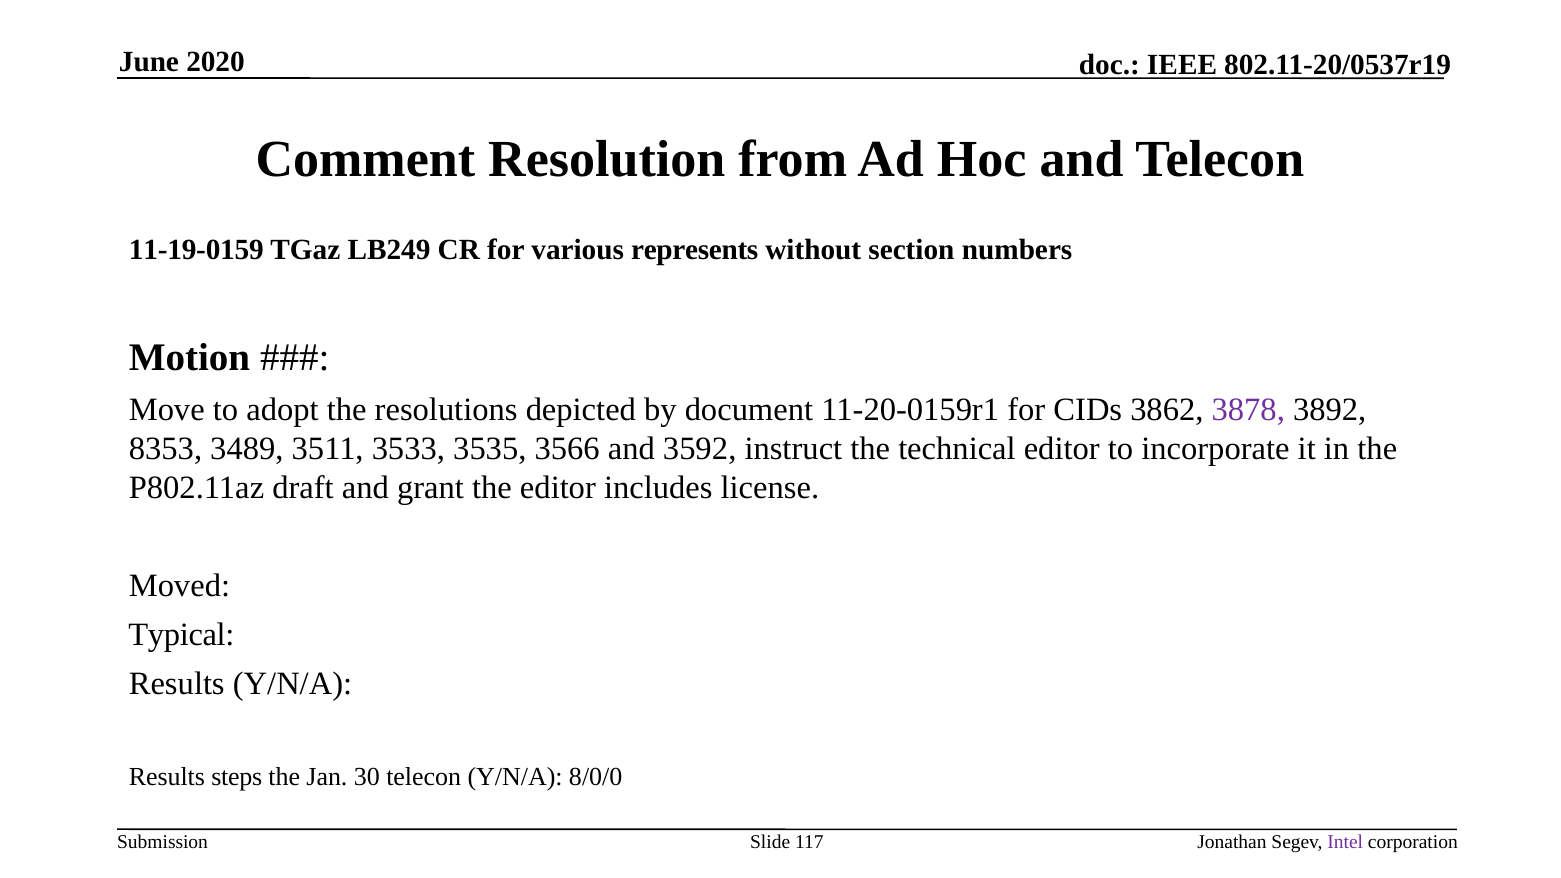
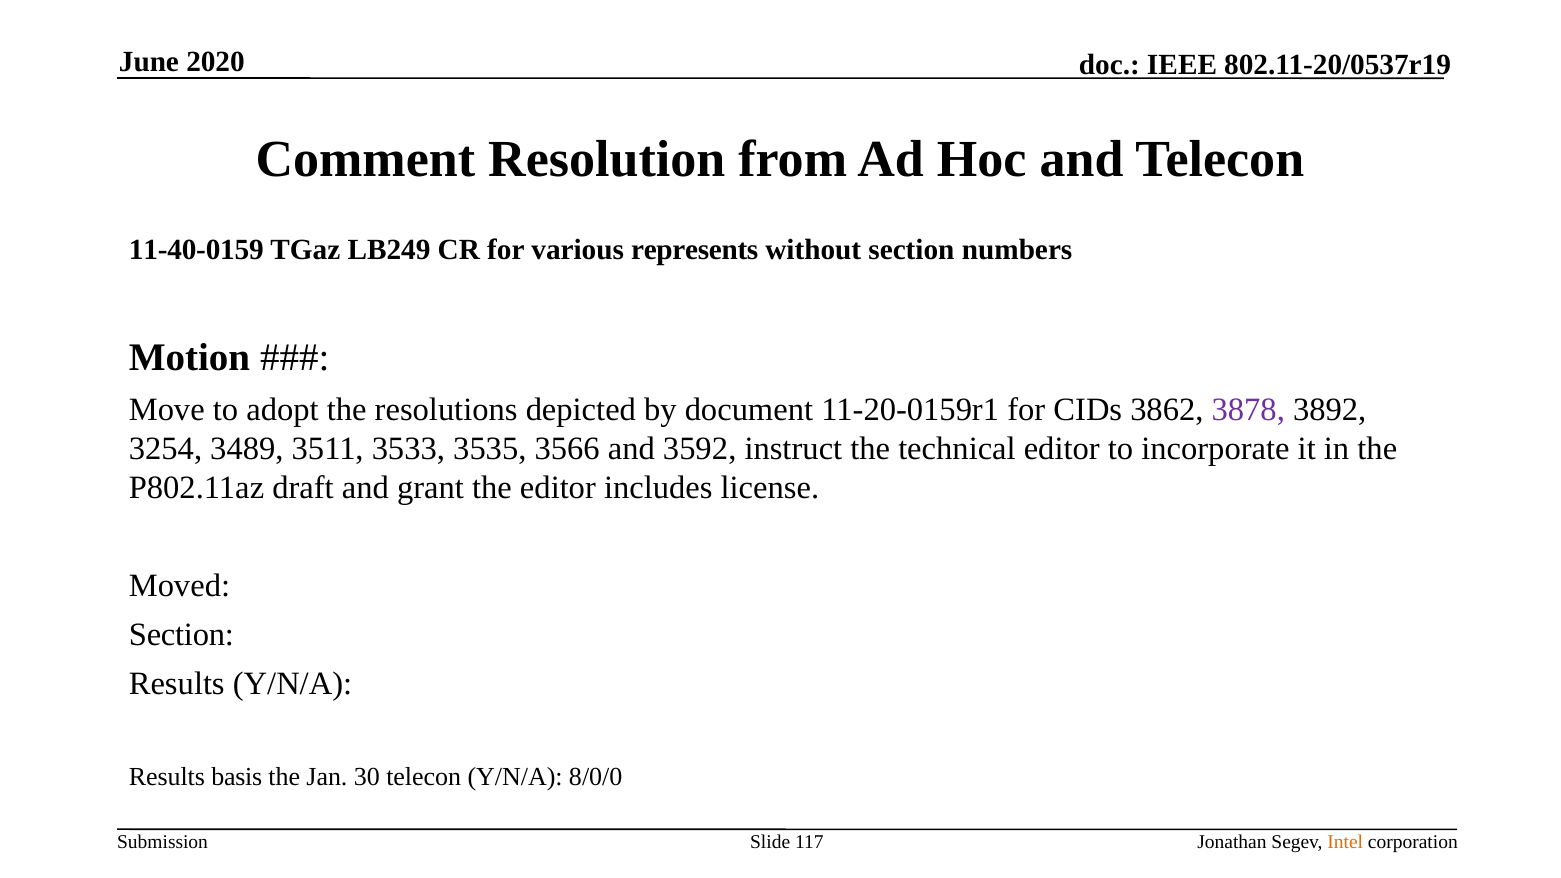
11-19-0159: 11-19-0159 -> 11-40-0159 (196, 250)
8353: 8353 -> 3254 (166, 449)
Typical: Typical -> Section (181, 635)
steps: steps -> basis (237, 777)
Intel colour: purple -> orange (1345, 842)
